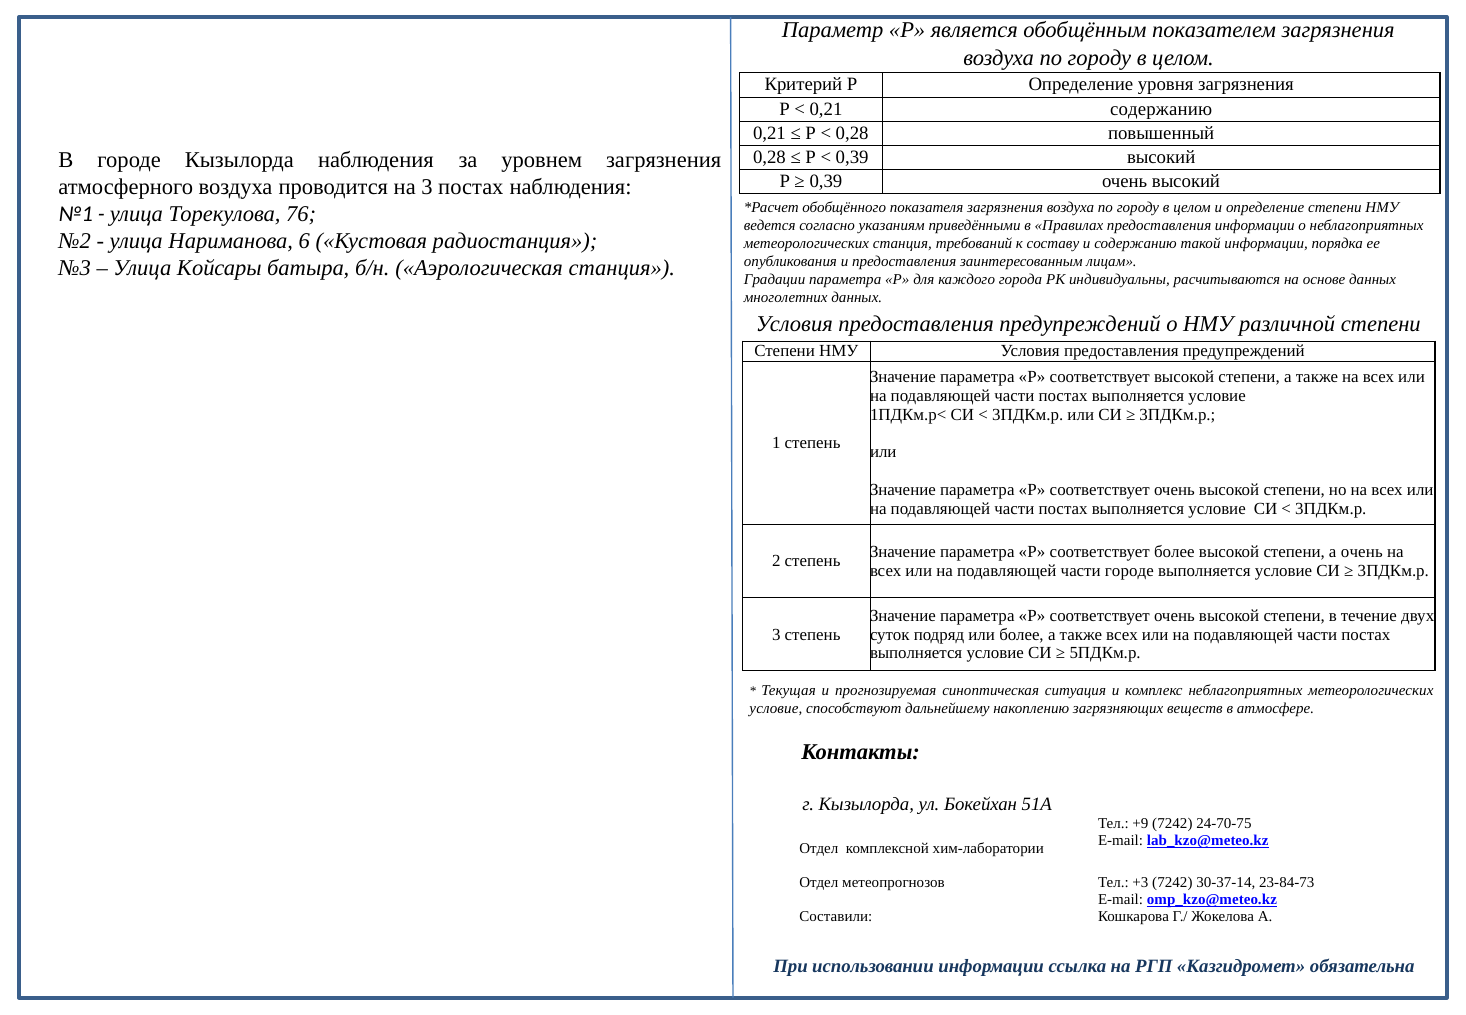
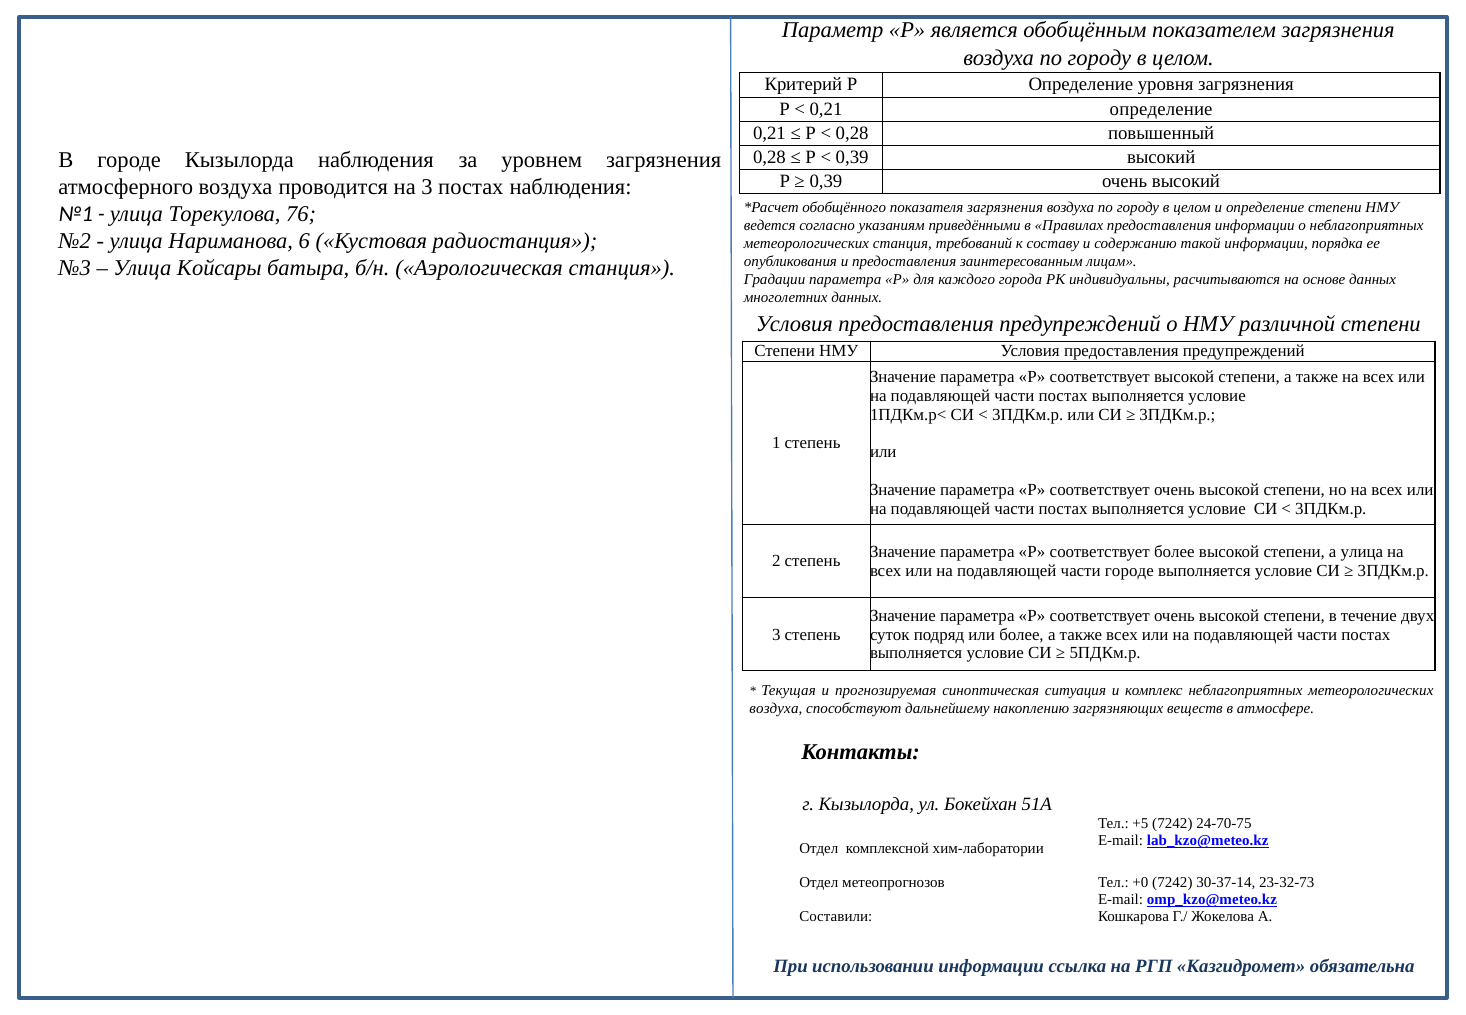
0,21 содержанию: содержанию -> определение (1161, 109)
а очень: очень -> улица (1362, 552)
условие: условие -> воздуха (776, 708)
+9: +9 -> +5 (1140, 824)
+3: +3 -> +0 (1140, 883)
23-84-73: 23-84-73 -> 23-32-73 (1287, 883)
